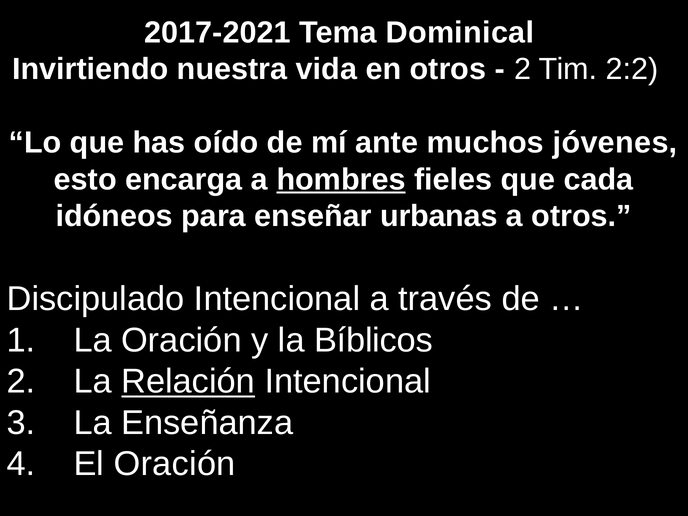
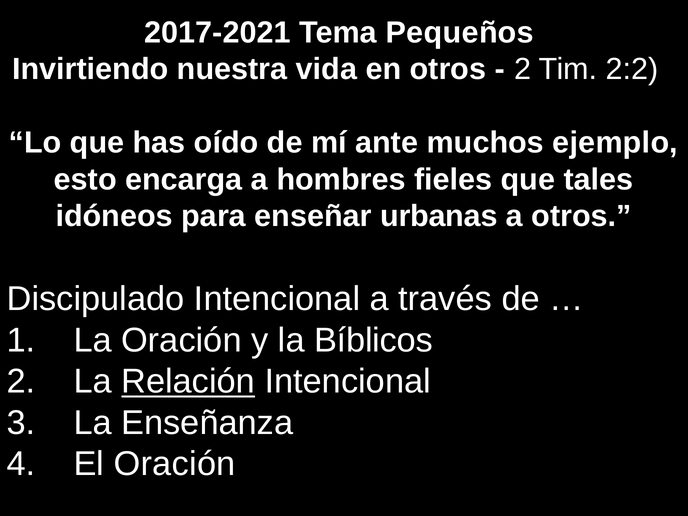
Dominical: Dominical -> Pequeños (460, 33)
jóvenes: jóvenes -> ejemplo (615, 143)
hombres underline: present -> none (341, 179)
cada: cada -> tales (598, 179)
